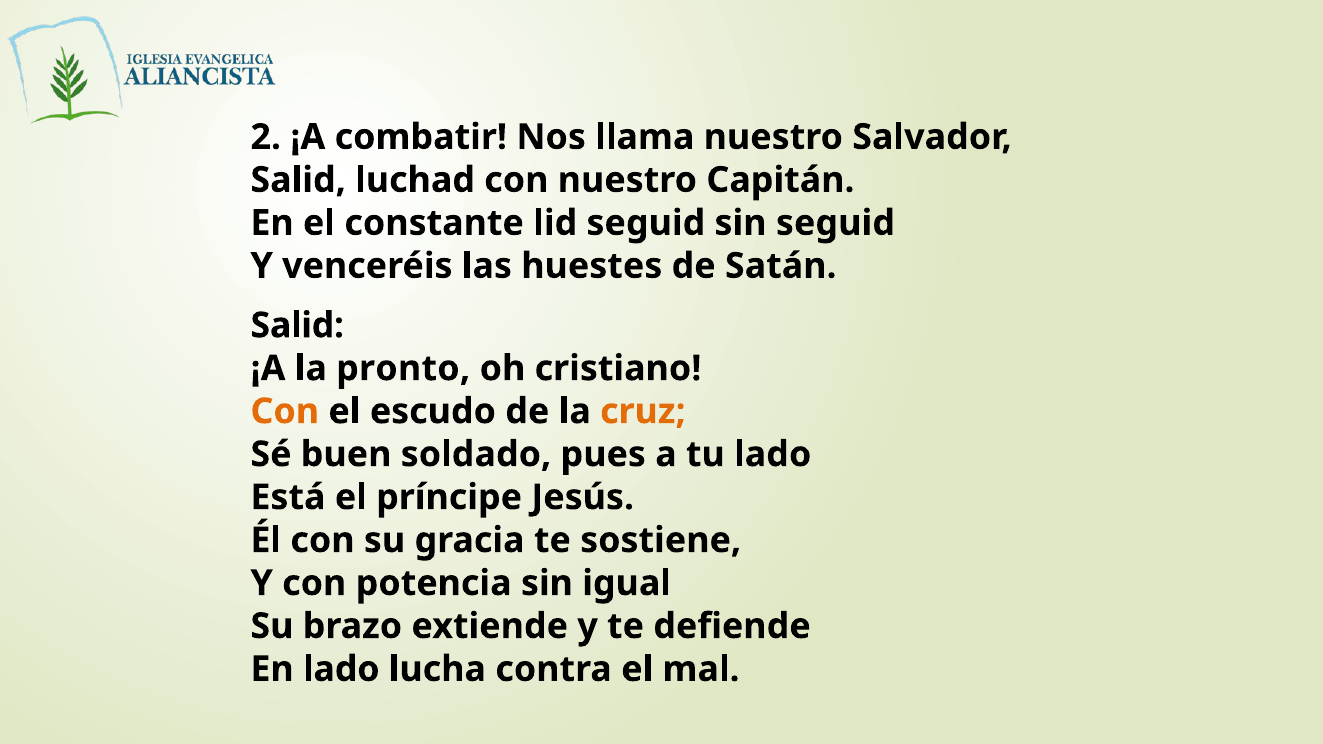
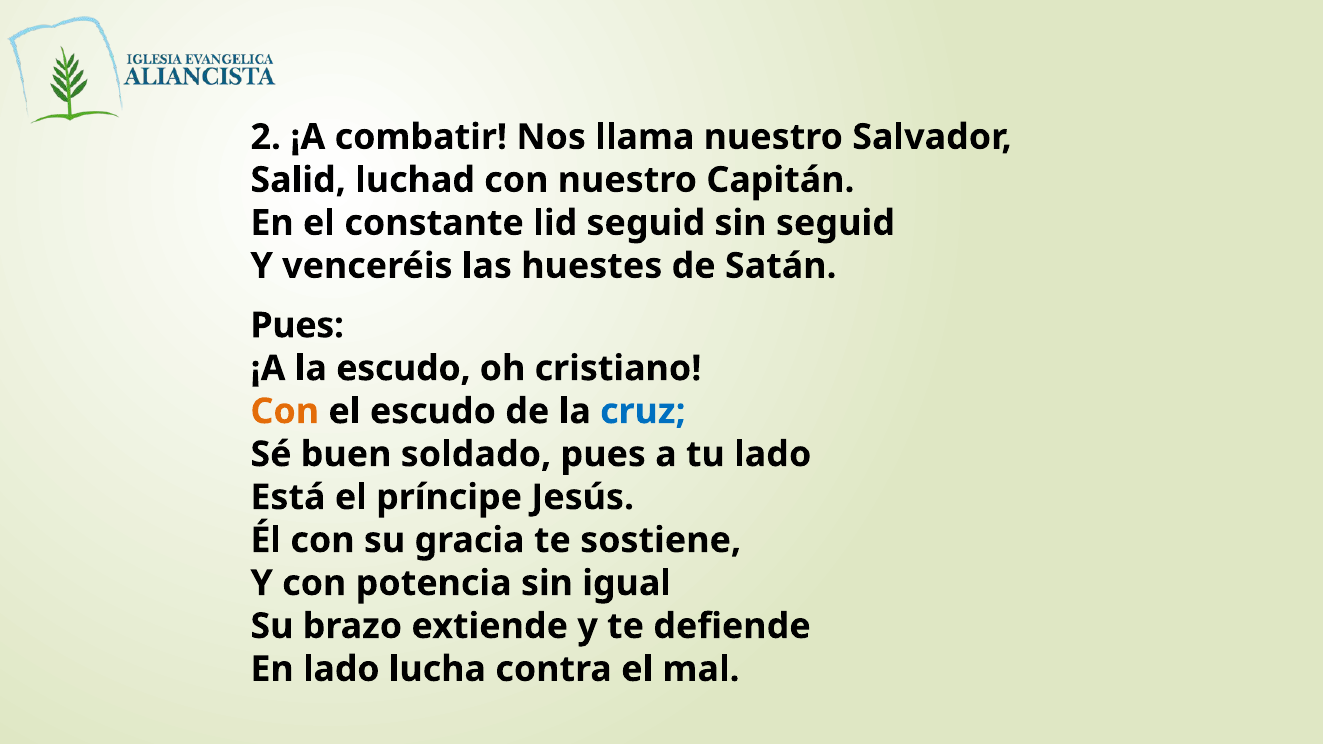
Salid: Salid -> Pues (297, 326)
la pronto: pronto -> escudo (403, 369)
cruz colour: orange -> blue (643, 411)
